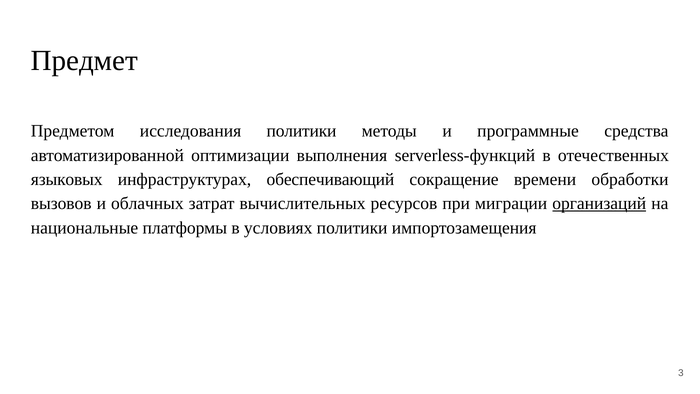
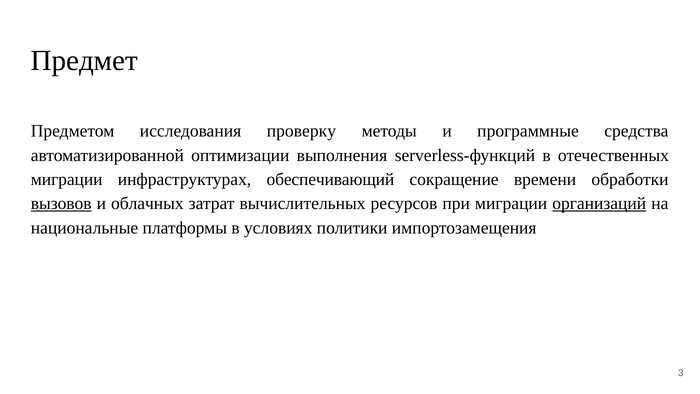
исследования политики: политики -> проверку (301, 131)
языковых: языковых -> миграции (67, 179)
вызовов underline: none -> present (61, 204)
